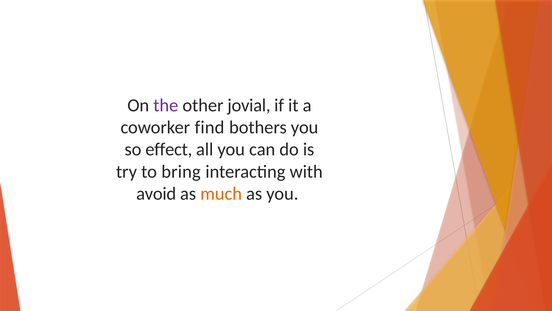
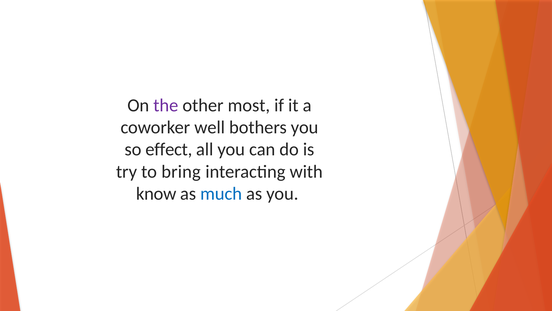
jovial: jovial -> most (249, 105)
find: find -> well (210, 127)
avoid: avoid -> know (156, 193)
much colour: orange -> blue (221, 193)
